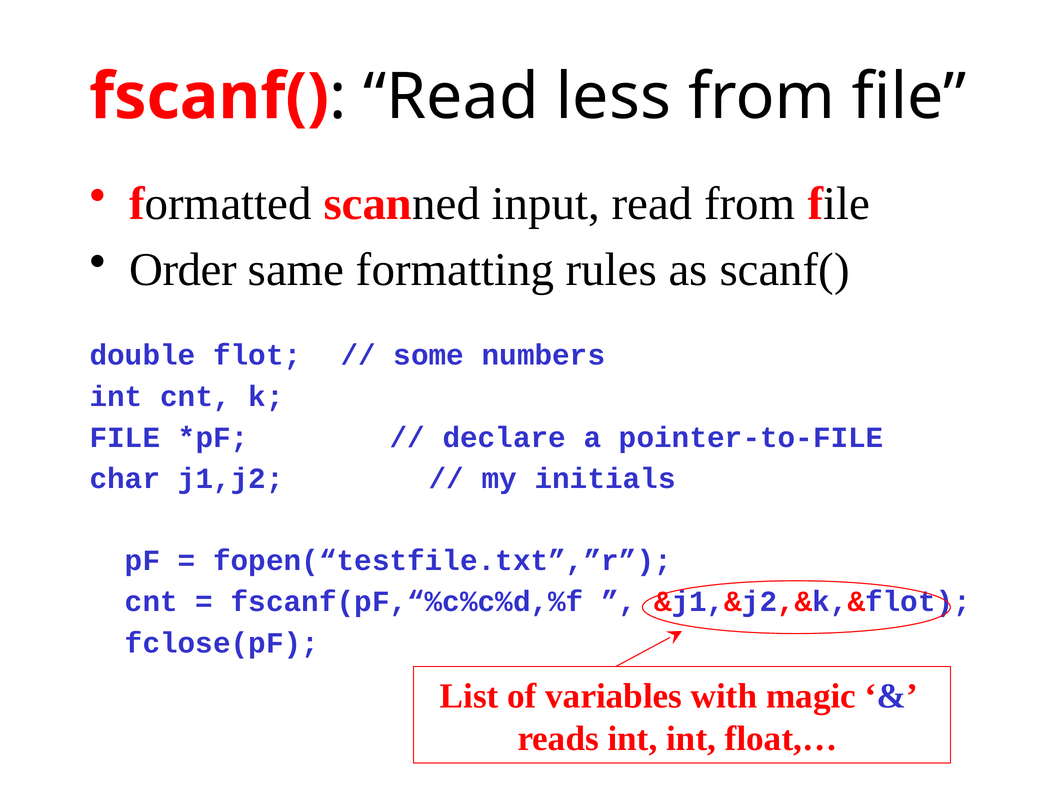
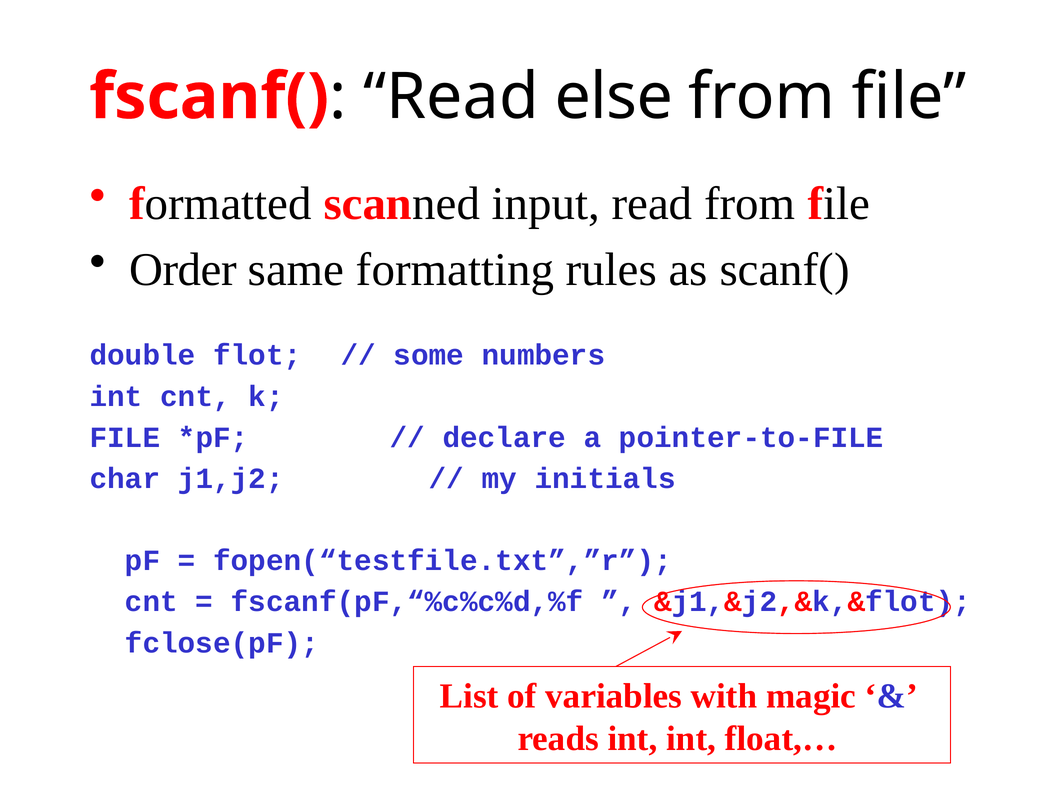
less: less -> else (614, 97)
